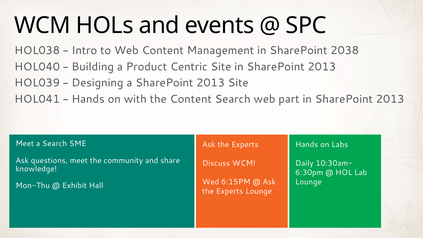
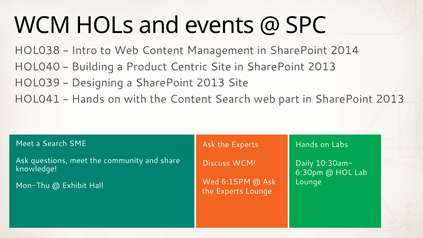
2038: 2038 -> 2014 (345, 50)
